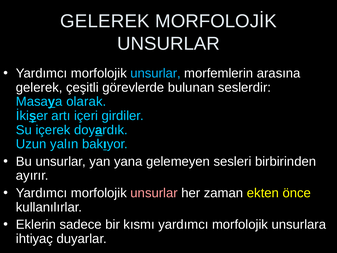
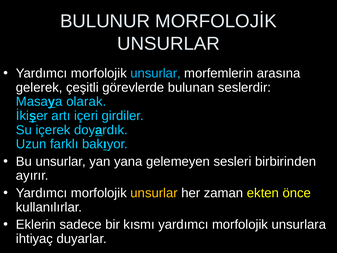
GELEREK: GELEREK -> BULUNUR (105, 21)
yalın: yalın -> farklı (64, 144)
unsurlar colour: pink -> yellow (154, 193)
